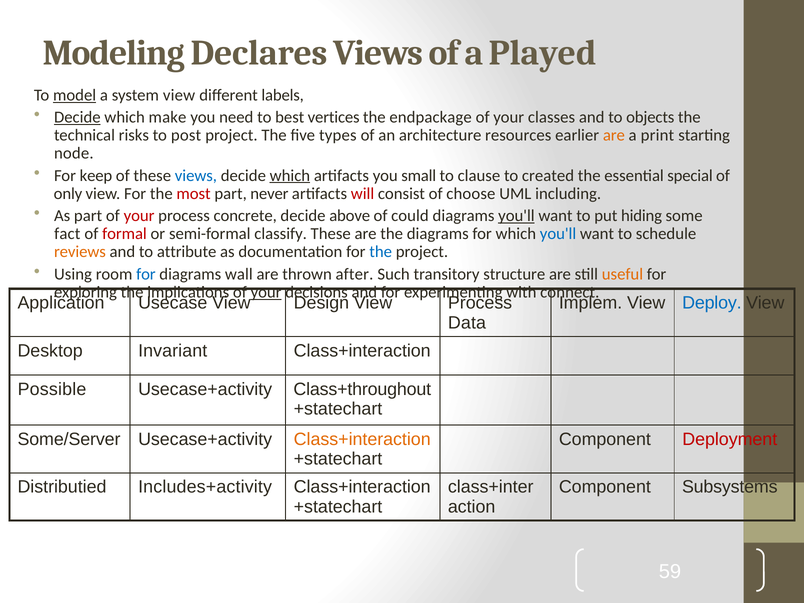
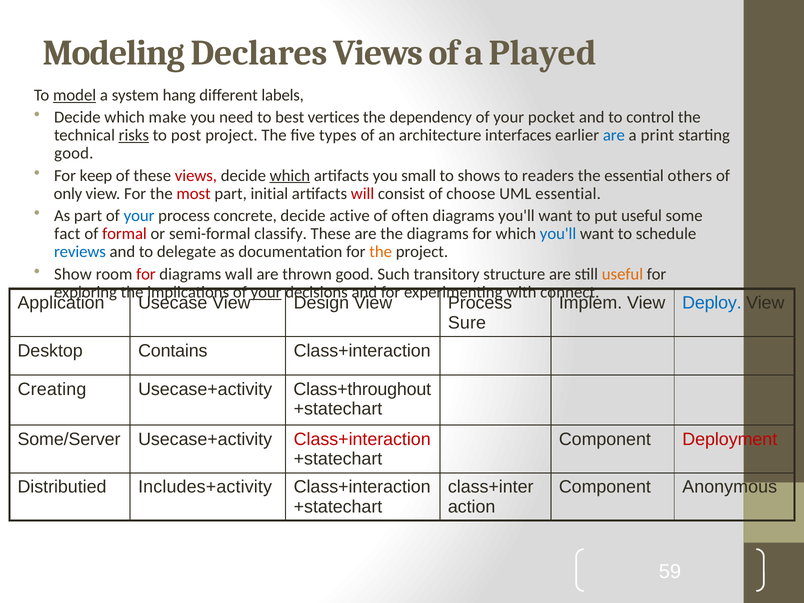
system view: view -> hang (179, 95)
Decide underline: present -> none (77, 117)
endpackage: endpackage -> dependency (431, 117)
classes: classes -> pocket (551, 117)
objects: objects -> control (650, 117)
risks underline: none -> present (134, 135)
resources: resources -> interfaces (518, 135)
are colour: orange -> blue (614, 135)
node: node -> good (74, 153)
views colour: blue -> red (196, 176)
clause: clause -> shows (479, 176)
created: created -> readers (548, 176)
special: special -> others (690, 176)
never: never -> initial (269, 194)
UML including: including -> essential (568, 194)
your colour: red -> blue (139, 216)
above: above -> active (350, 216)
could: could -> often (410, 216)
you'll underline: present -> none (516, 216)
put hiding: hiding -> useful (642, 216)
reviews colour: orange -> blue (80, 252)
attribute: attribute -> delegate (187, 252)
the colour: blue -> orange (381, 252)
Using: Using -> Show (73, 274)
for colour: blue -> red (146, 274)
thrown after: after -> good (355, 274)
Data: Data -> Sure (467, 323)
Invariant: Invariant -> Contains (173, 351)
Possible: Possible -> Creating (52, 389)
Class+interaction colour: orange -> red (362, 439)
Subsystems: Subsystems -> Anonymous (730, 487)
